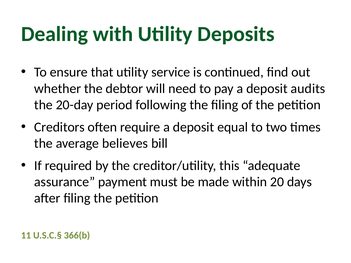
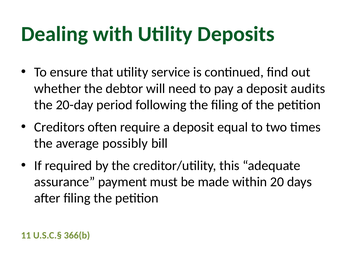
believes: believes -> possibly (125, 144)
